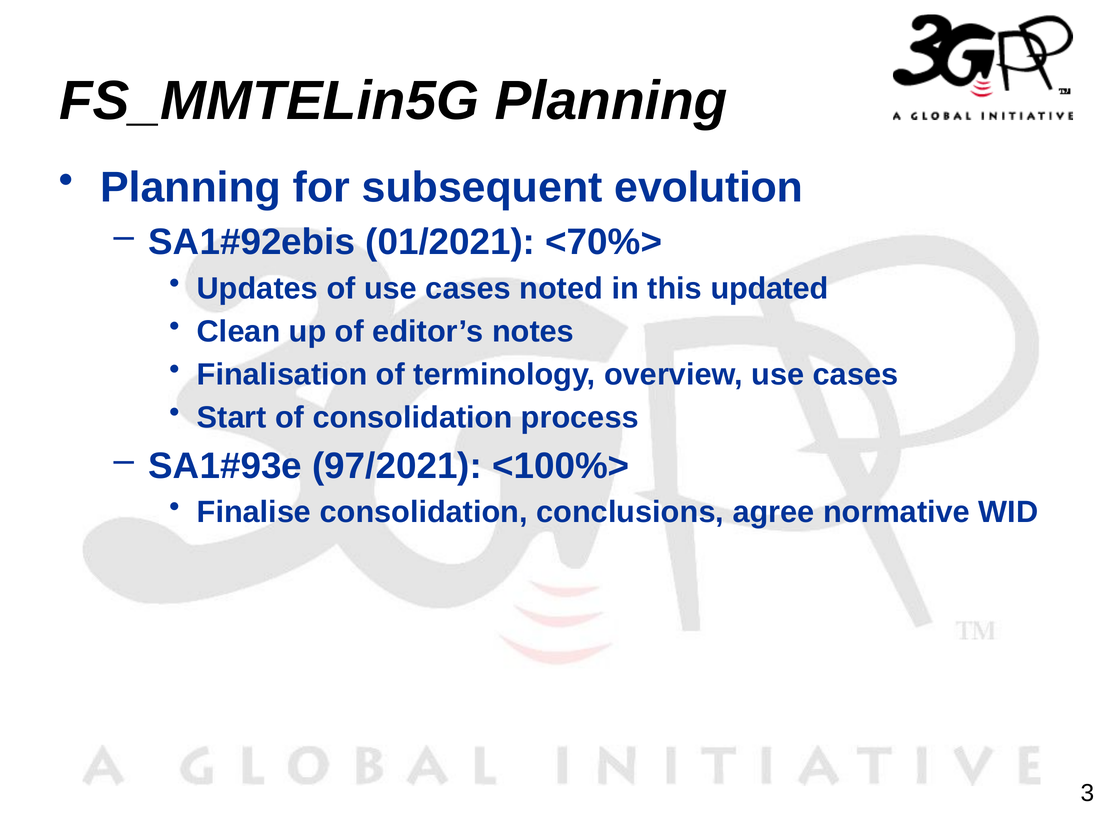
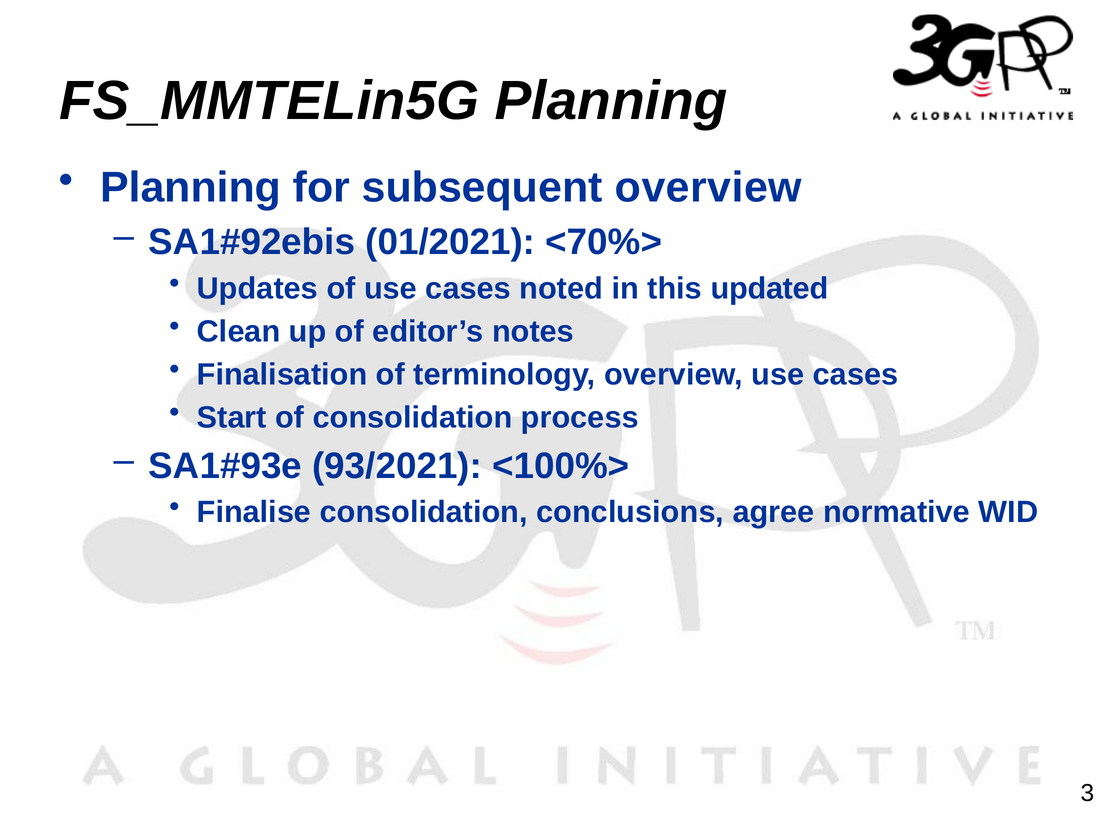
subsequent evolution: evolution -> overview (708, 187)
97/2021: 97/2021 -> 93/2021 (397, 466)
